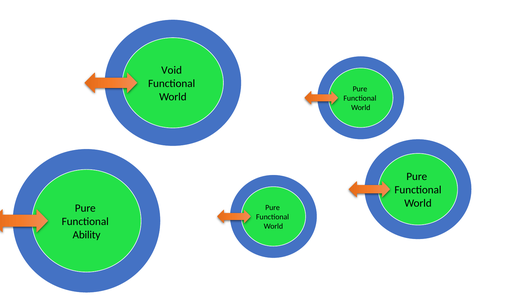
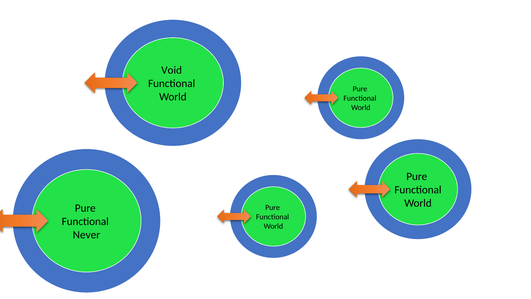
Ability: Ability -> Never (86, 235)
